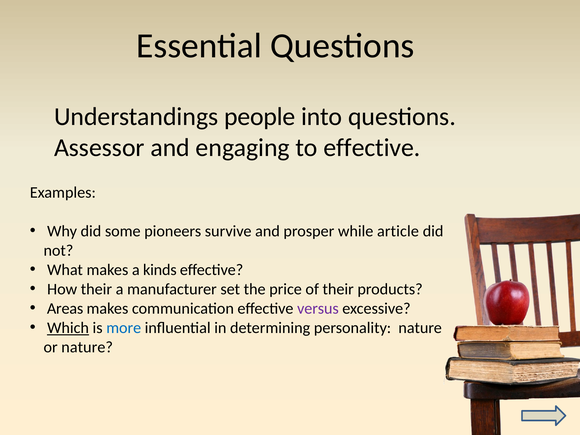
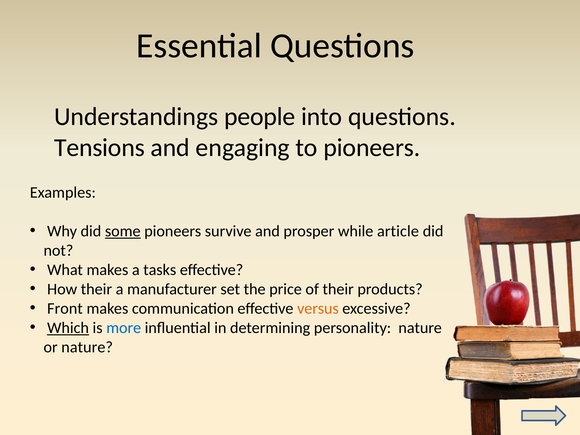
Assessor: Assessor -> Tensions (99, 148)
to effective: effective -> pioneers (372, 148)
some underline: none -> present (123, 231)
kinds: kinds -> tasks (160, 270)
Areas: Areas -> Front (65, 309)
versus colour: purple -> orange (318, 309)
